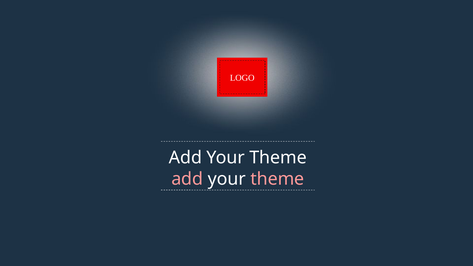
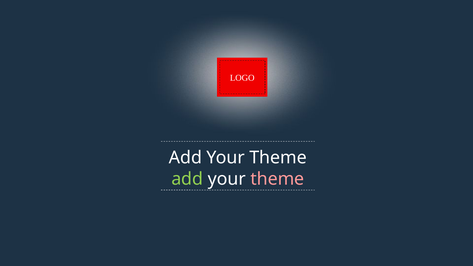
add colour: pink -> light green (187, 179)
